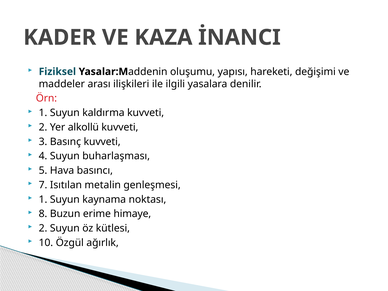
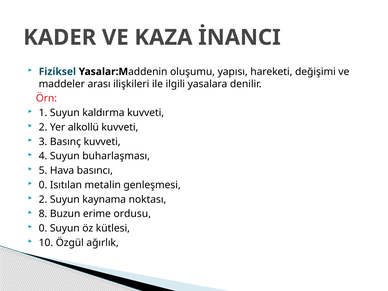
7: 7 -> 0 (43, 185)
1: 1 -> 2 (43, 199)
himaye: himaye -> ordusu (132, 214)
2: 2 -> 0 (43, 228)
